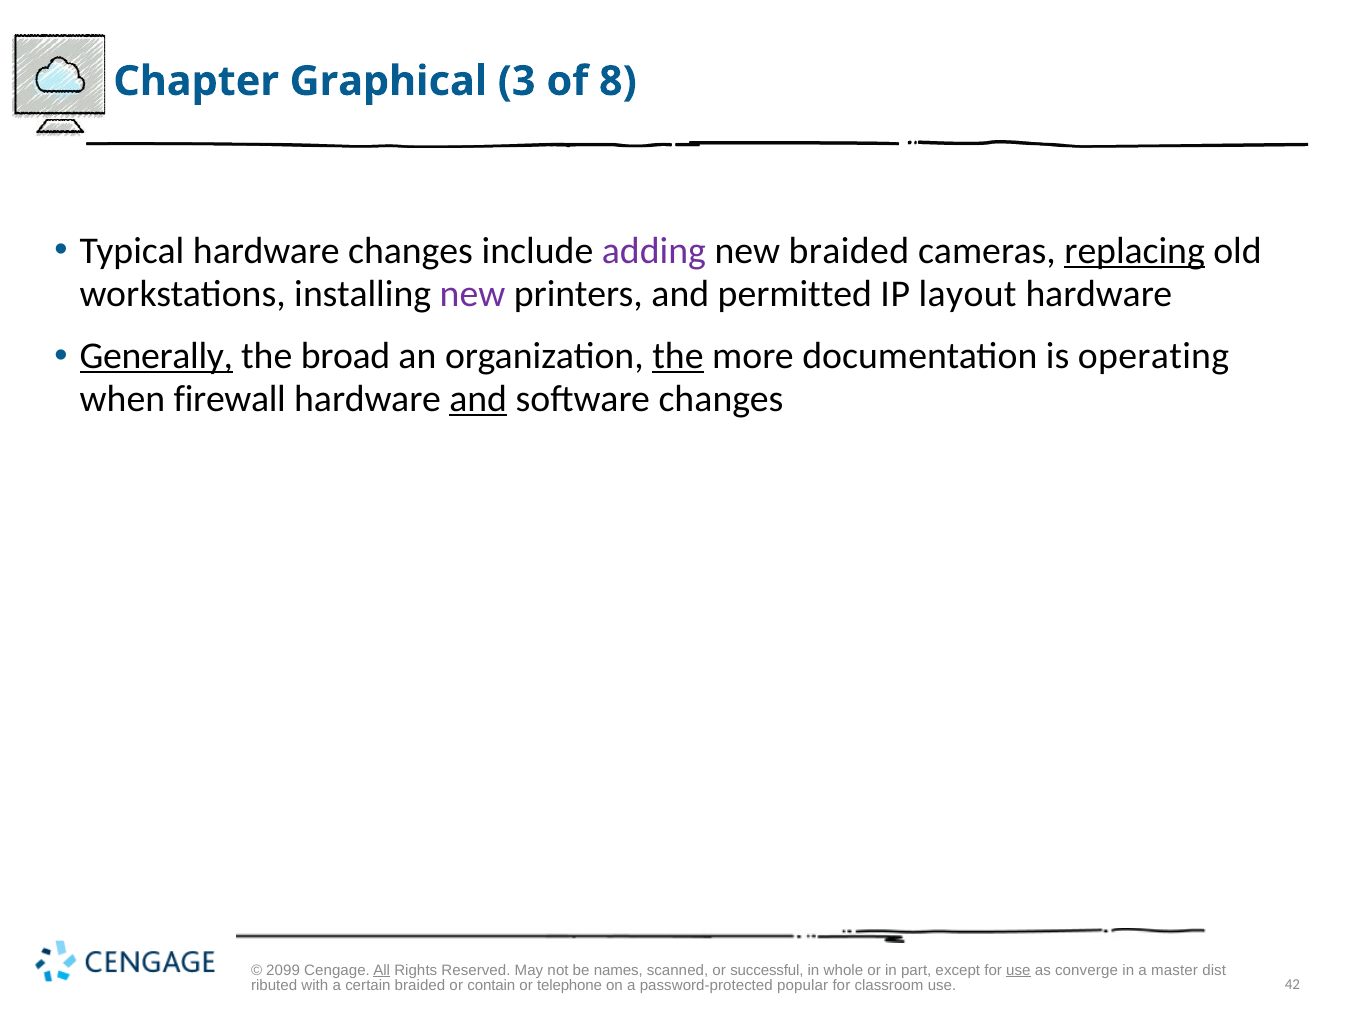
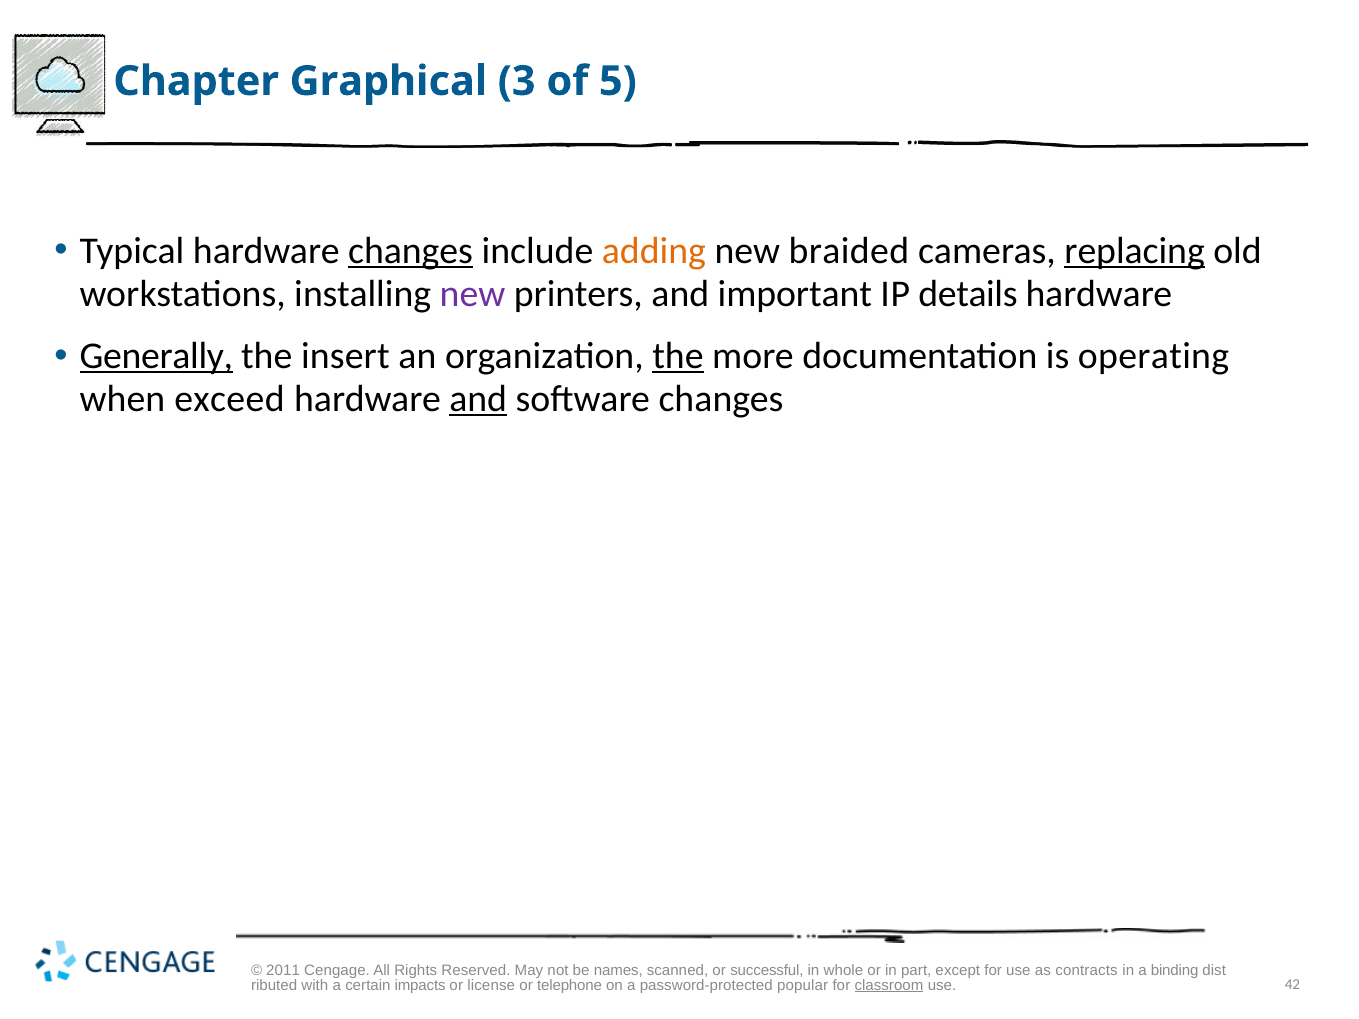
8: 8 -> 5 (618, 81)
changes underline: none -> present (411, 251)
adding colour: purple -> orange (654, 251)
permitted: permitted -> important (795, 294)
layout: layout -> details (968, 294)
broad: broad -> insert (345, 356)
firewall: firewall -> exceed (229, 399)
2099: 2099 -> 2011 (283, 971)
All underline: present -> none (382, 971)
use underline: present -> none (1018, 971)
converge: converge -> contracts (1087, 971)
master: master -> binding (1175, 971)
certain braided: braided -> impacts (420, 986)
contain: contain -> license (491, 986)
classroom underline: none -> present (889, 986)
